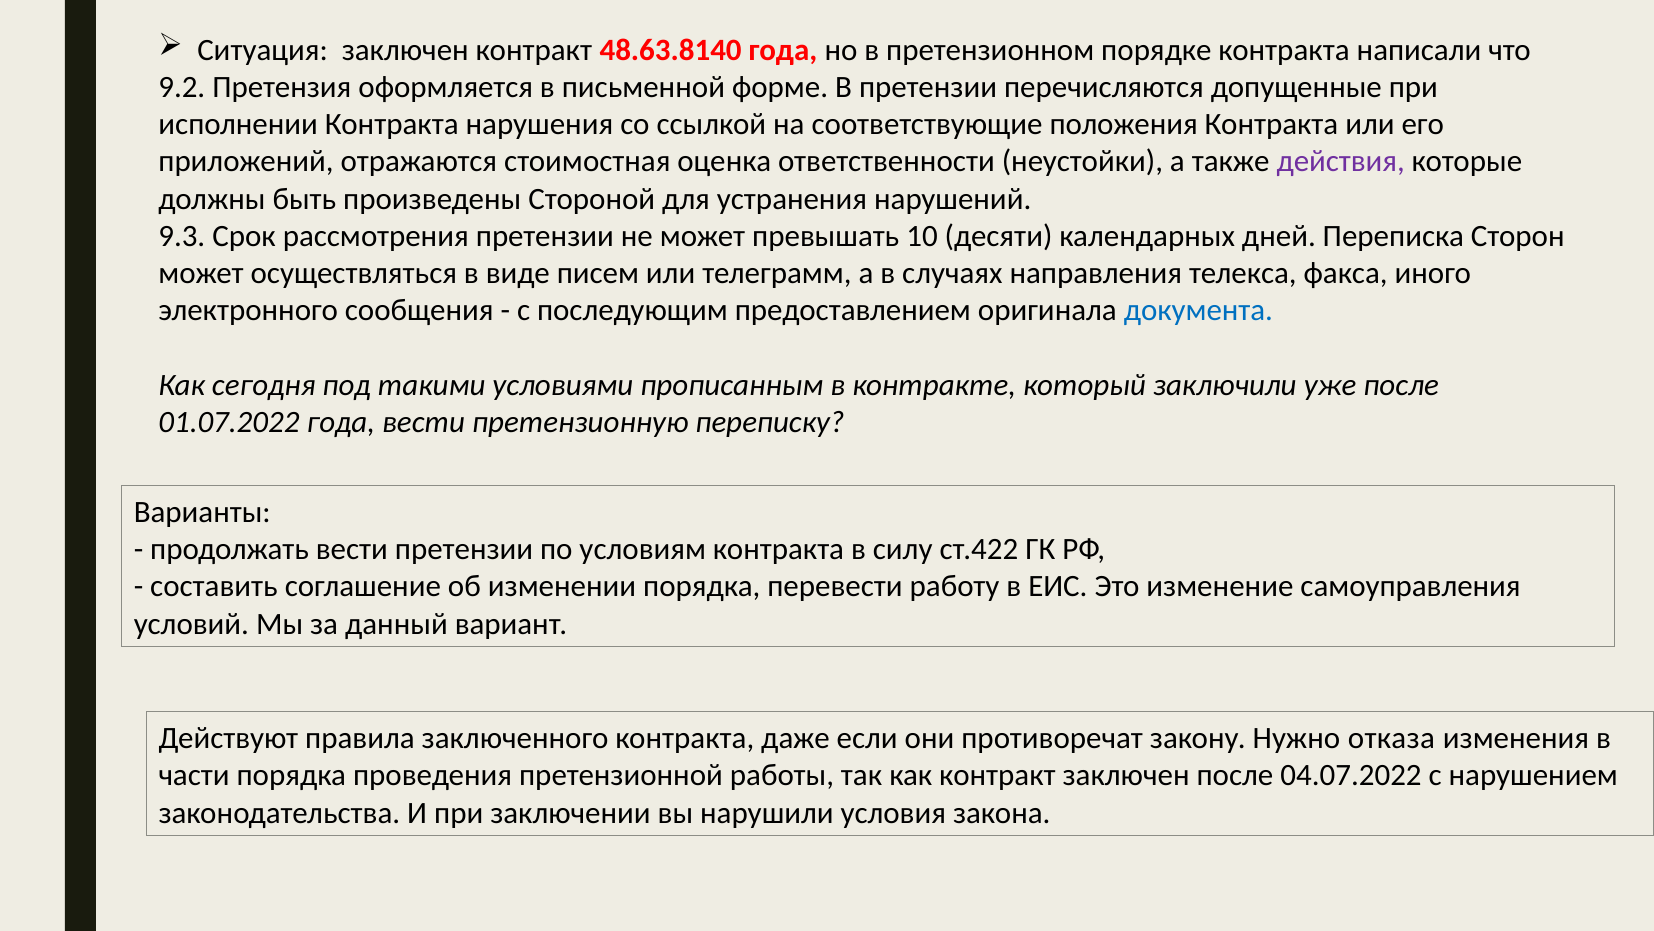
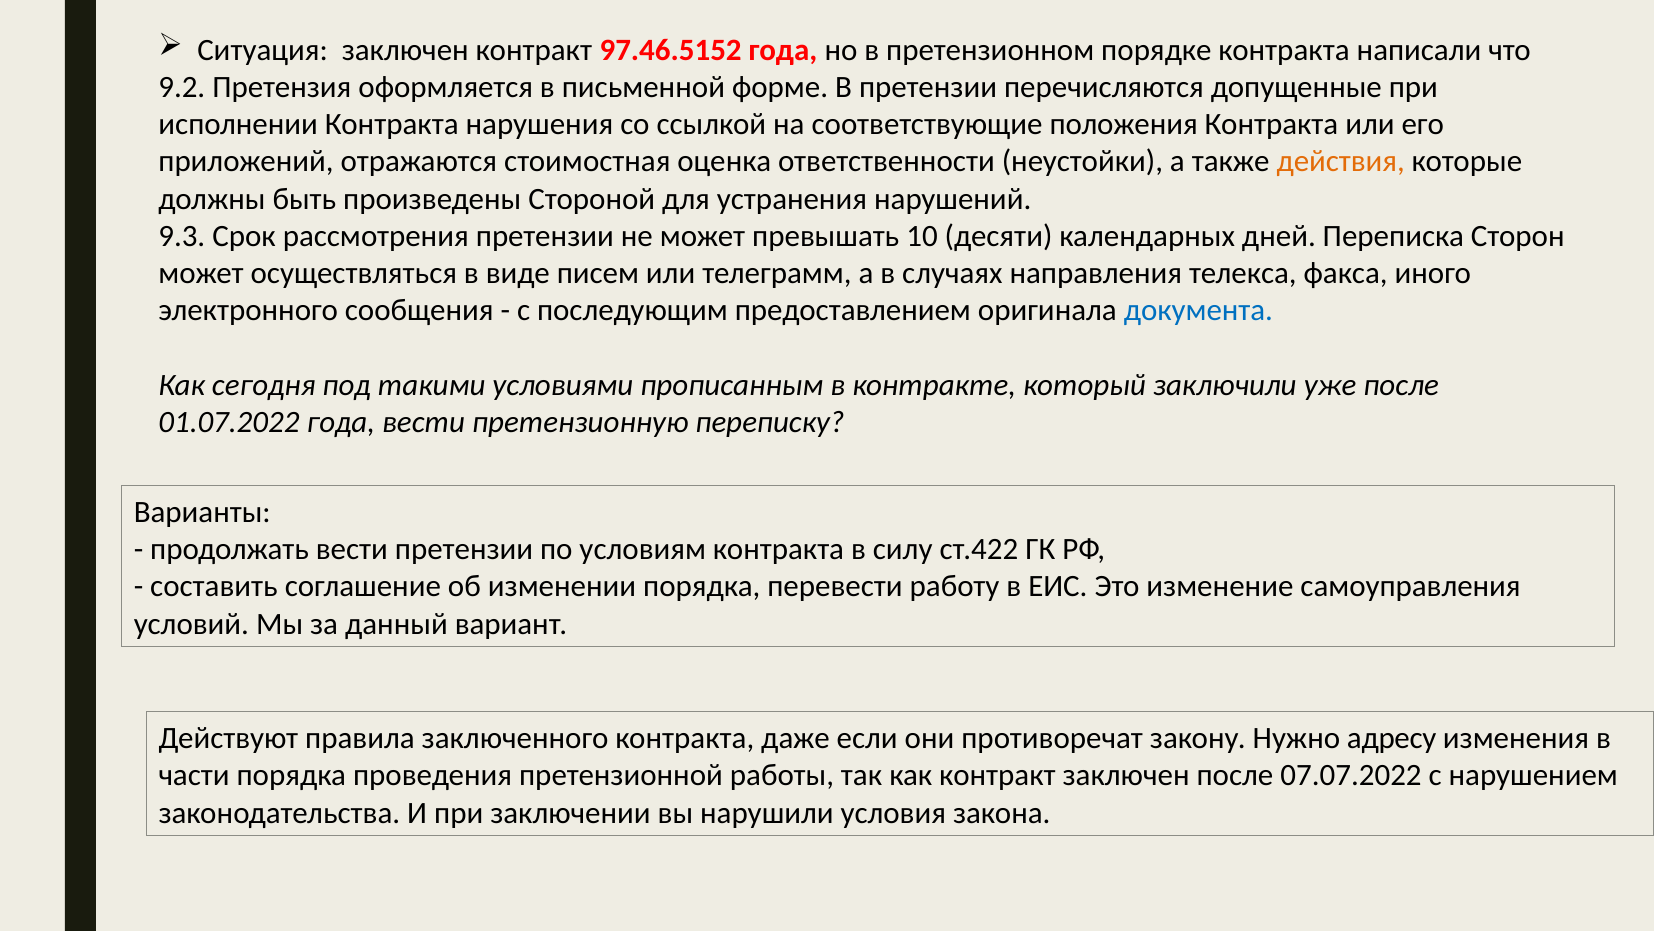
48.63.8140: 48.63.8140 -> 97.46.5152 (671, 50)
действия colour: purple -> orange (1341, 162)
отказа: отказа -> адресу (1392, 738)
04.07.2022: 04.07.2022 -> 07.07.2022 (1351, 775)
